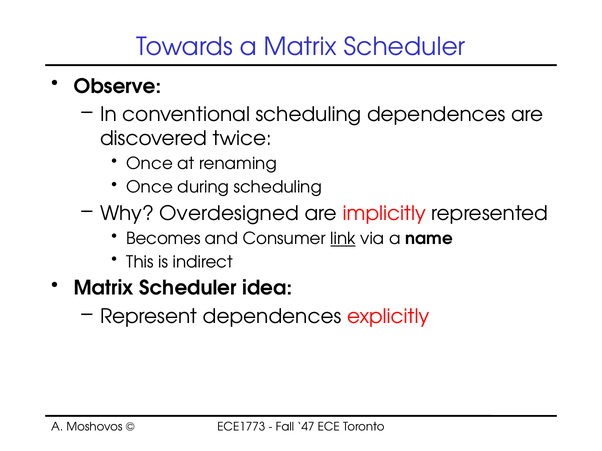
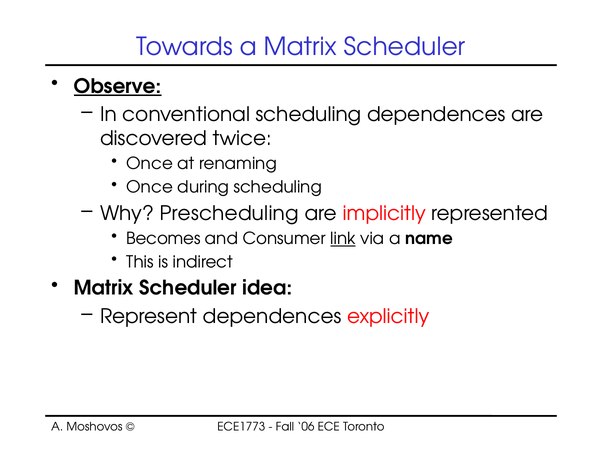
Observe underline: none -> present (118, 87)
Overdesigned: Overdesigned -> Prescheduling (229, 214)
47: 47 -> 06 (306, 427)
